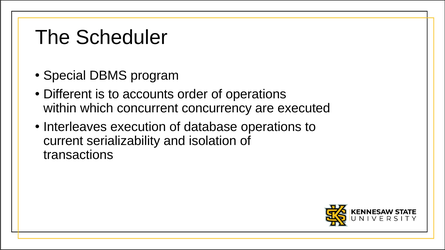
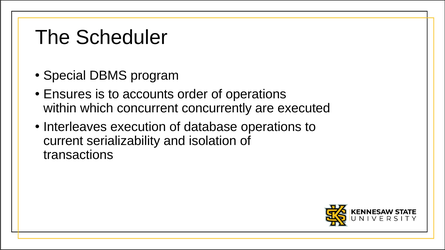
Different: Different -> Ensures (67, 94)
concurrency: concurrency -> concurrently (217, 108)
